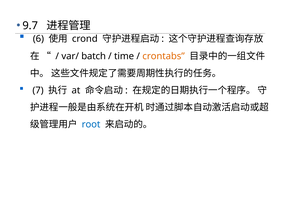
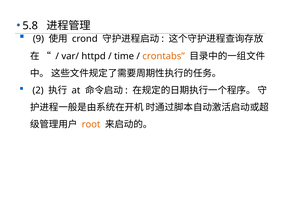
9.7: 9.7 -> 5.8 (30, 26)
6: 6 -> 9 (38, 39)
batch: batch -> httpd (94, 56)
7: 7 -> 2 (38, 90)
root colour: blue -> orange (91, 124)
